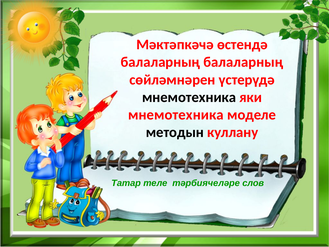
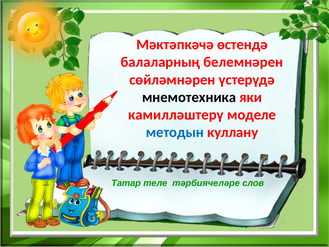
балаларның балаларның: балаларның -> белемнәрен (243, 62)
мнемотехника: мнемотехника -> камилләштерү (176, 115)
методын colour: black -> blue (175, 132)
